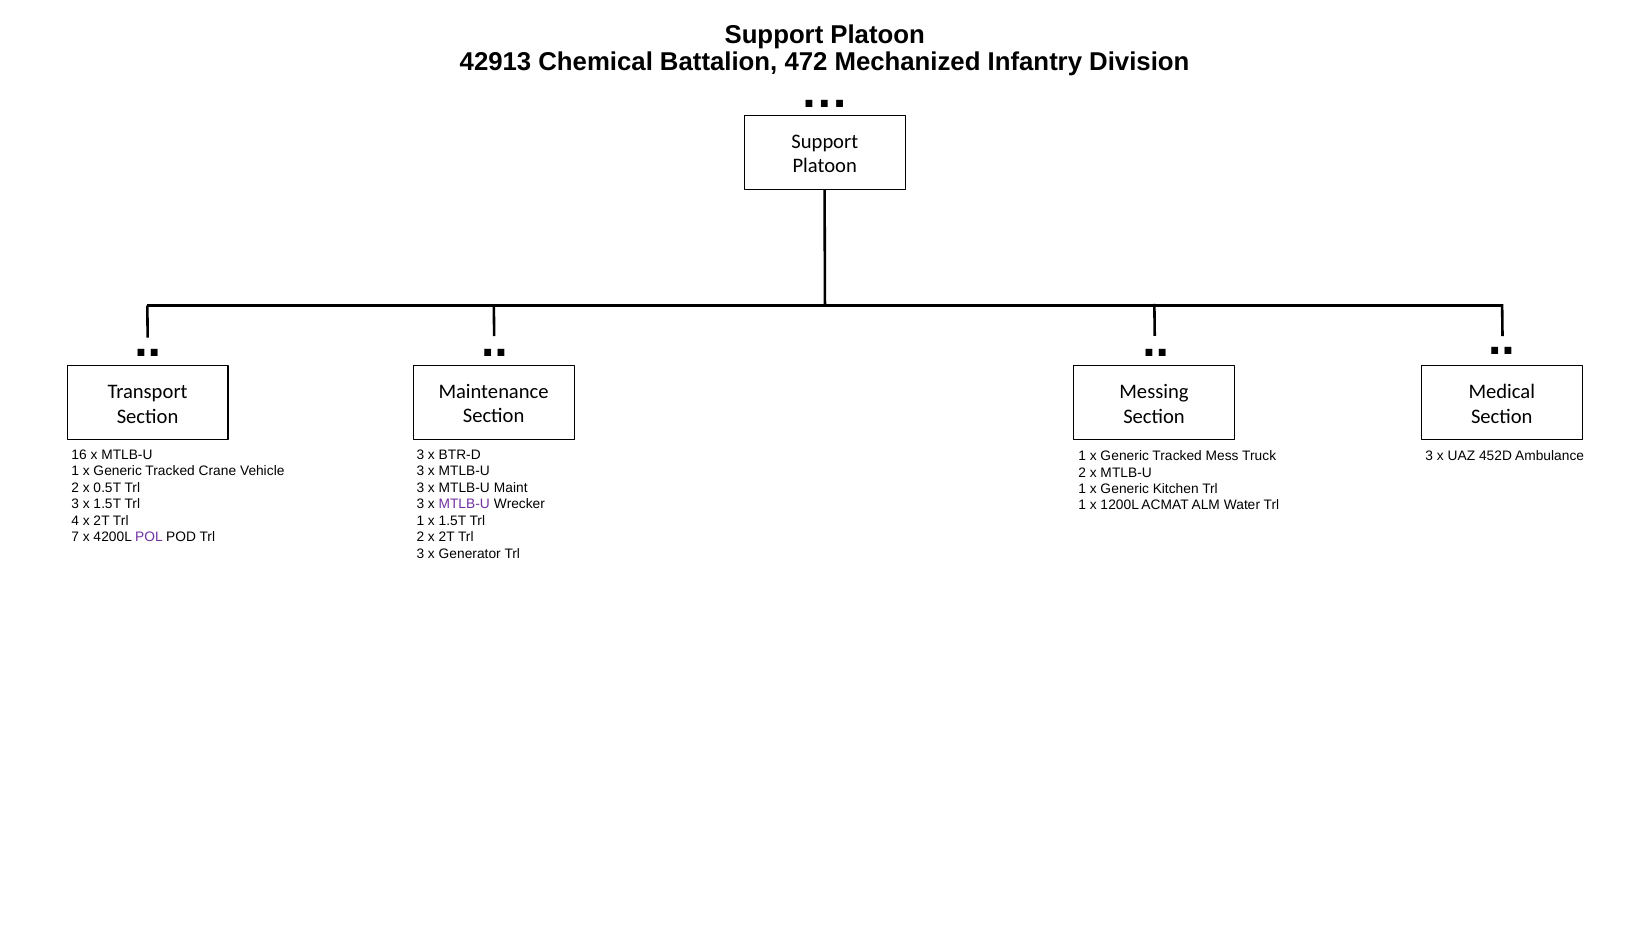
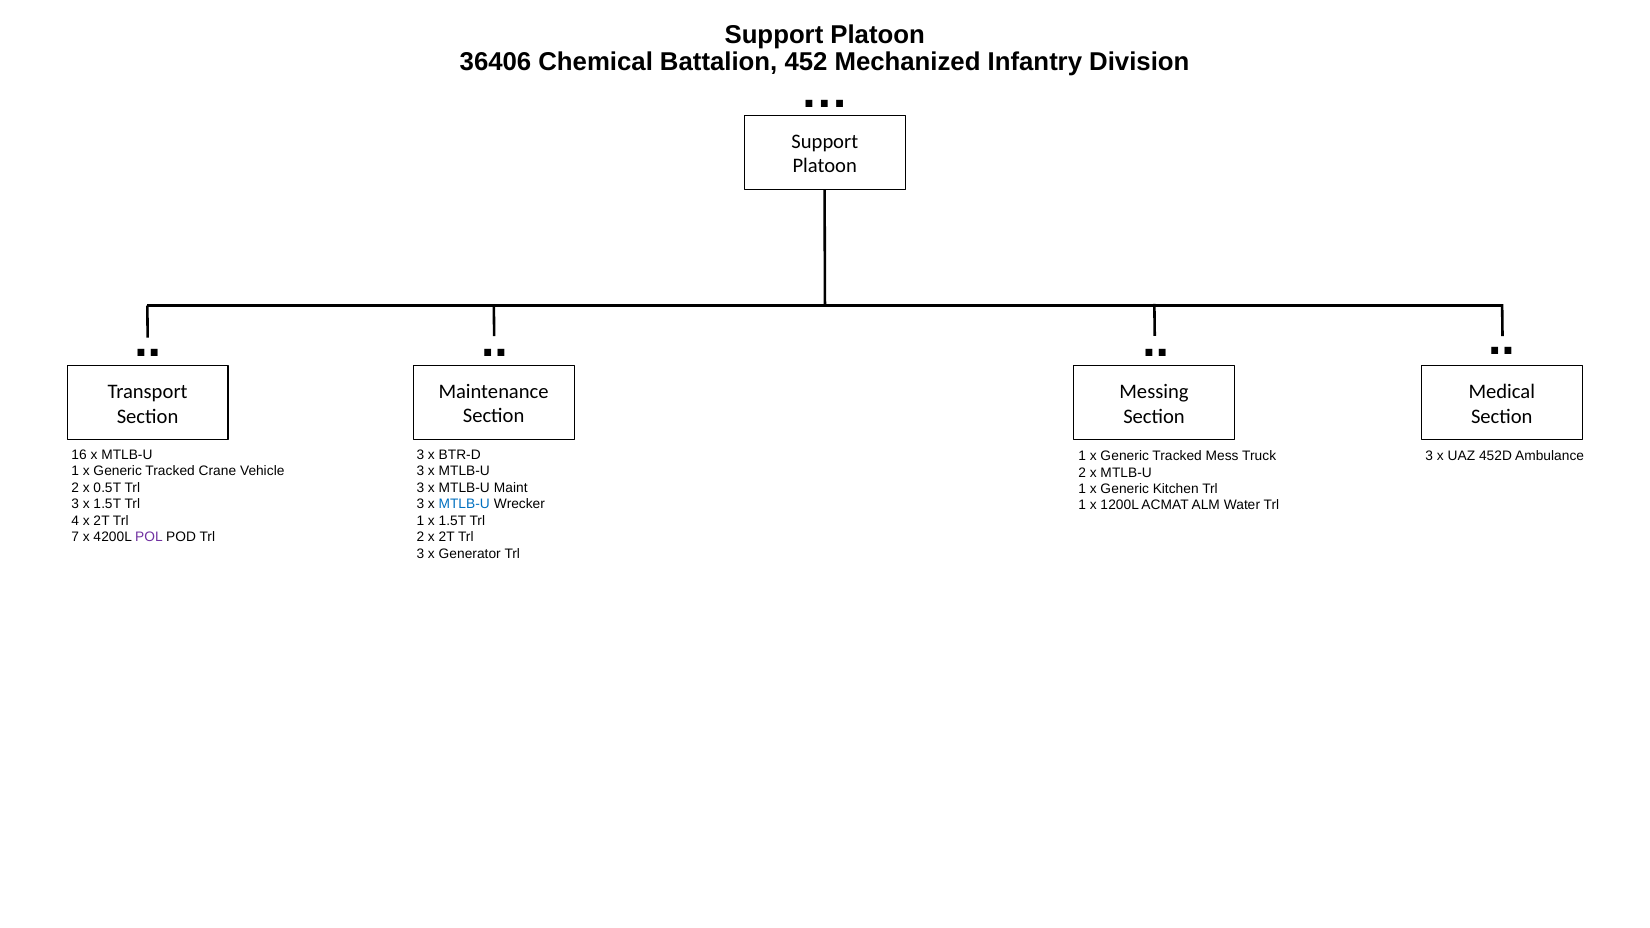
42913: 42913 -> 36406 (496, 62)
472: 472 -> 452 (806, 62)
MTLB-U colour: purple -> blue (464, 504)
